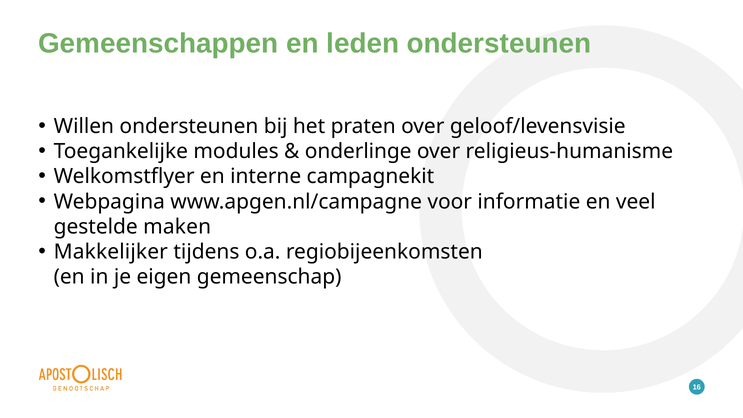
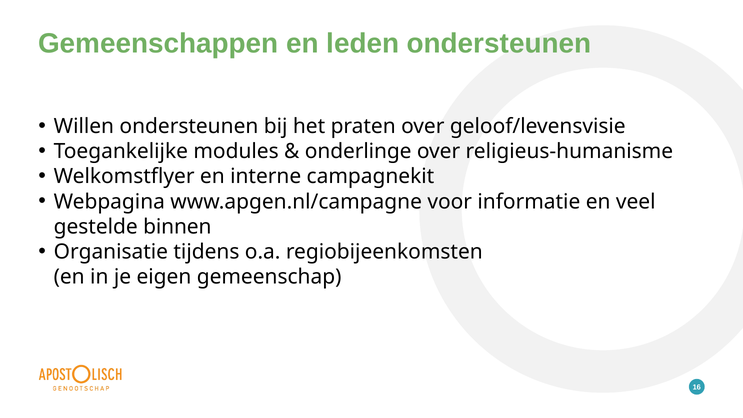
maken: maken -> binnen (177, 227)
Makkelijker: Makkelijker -> Organisatie (111, 252)
